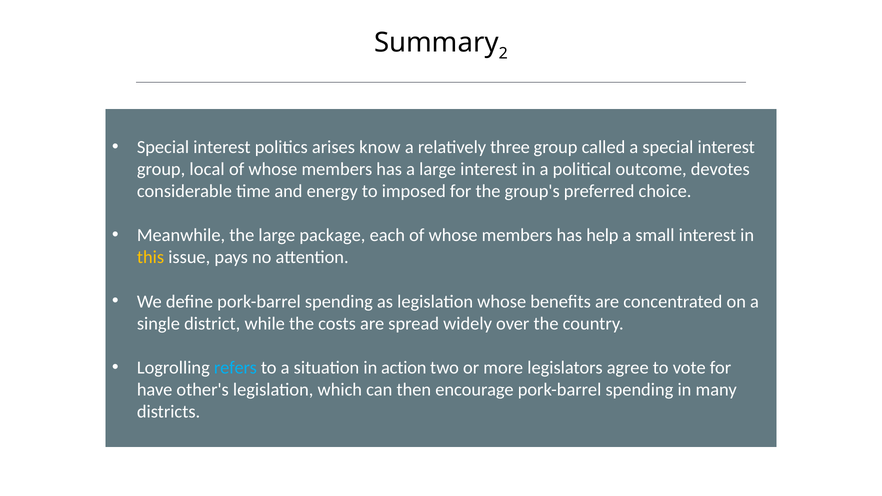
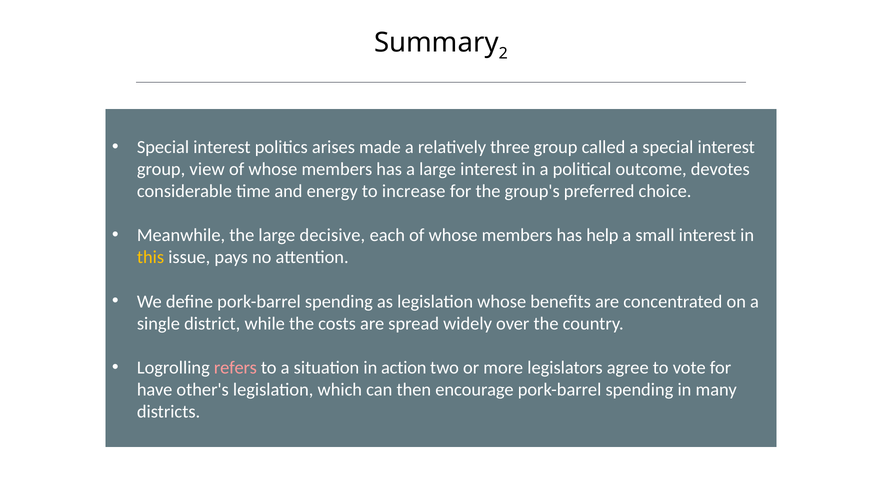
know: know -> made (380, 147)
local: local -> view (207, 169)
imposed: imposed -> increase (414, 191)
package: package -> decisive (332, 235)
refers colour: light blue -> pink (235, 368)
